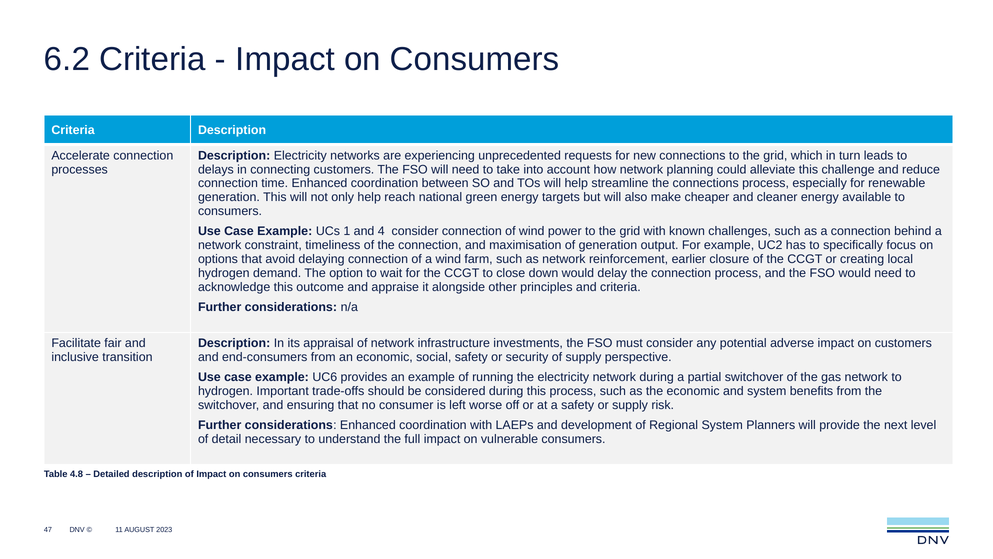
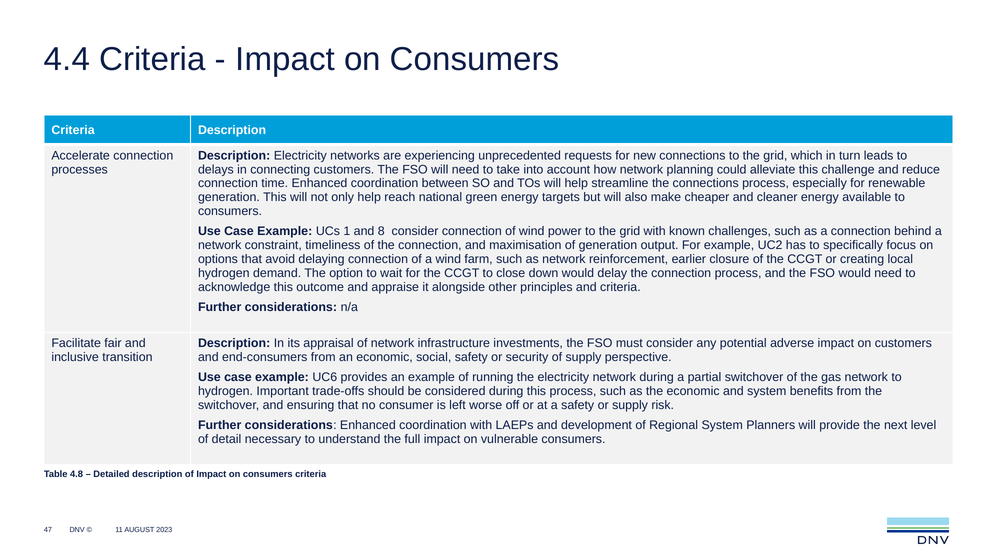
6.2: 6.2 -> 4.4 (67, 59)
4: 4 -> 8 (381, 231)
